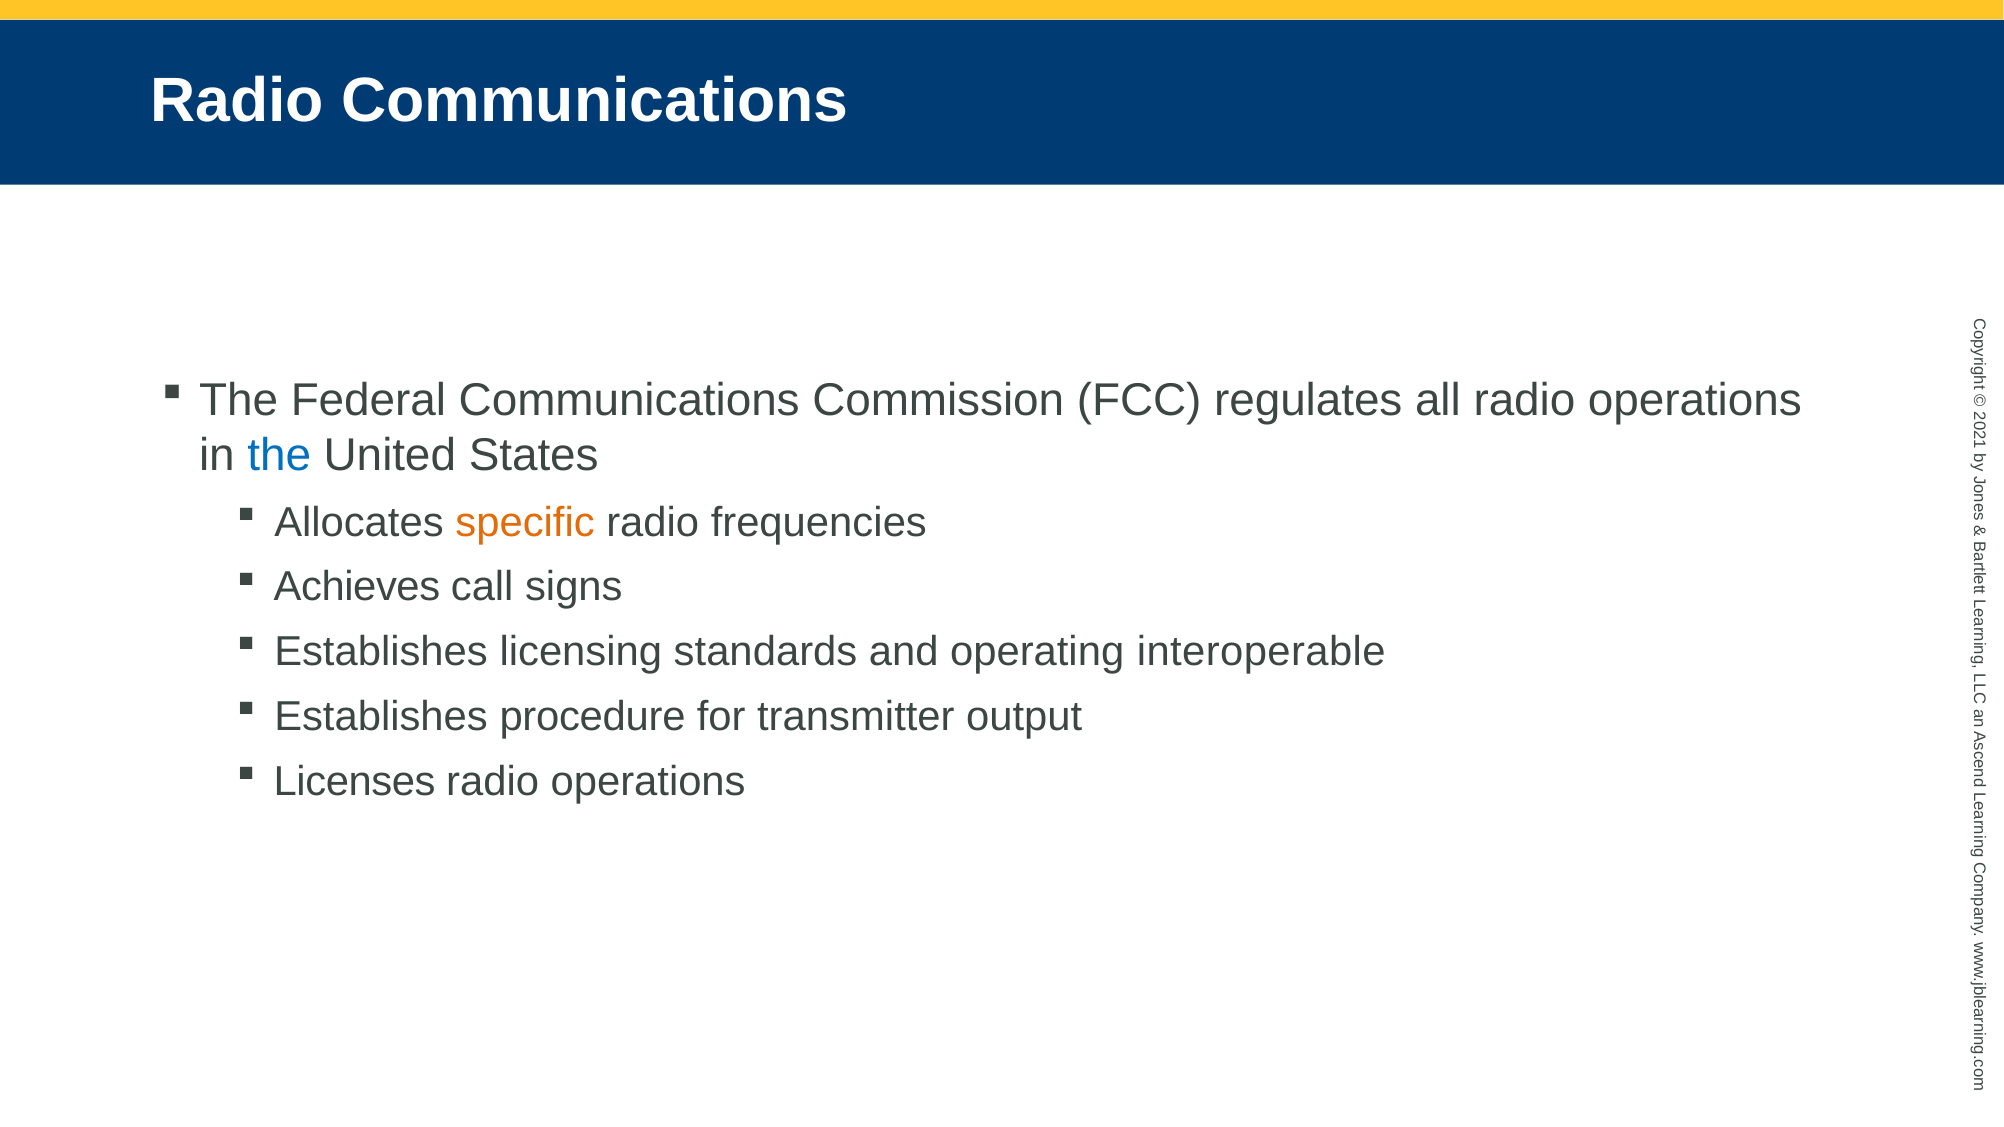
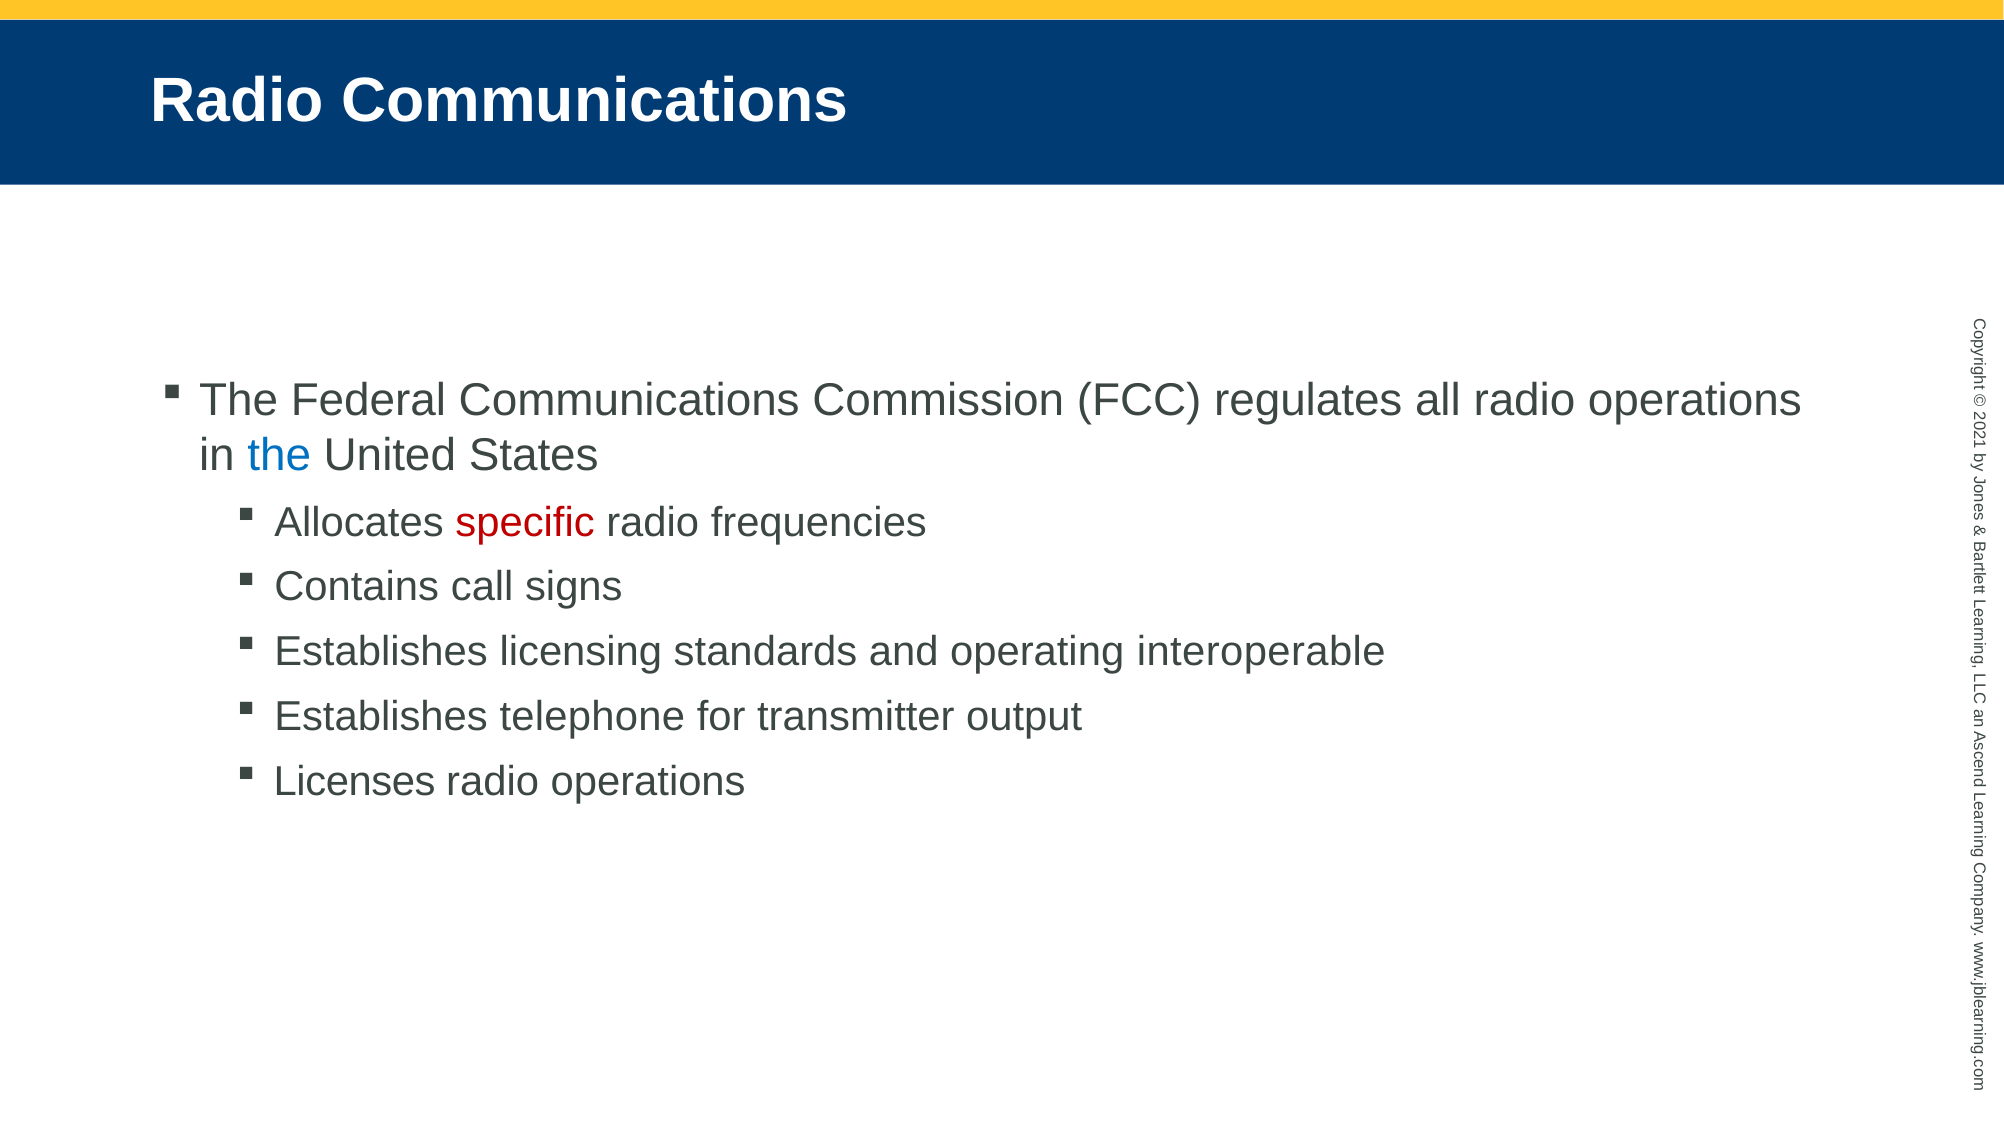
specific colour: orange -> red (525, 522)
Achieves: Achieves -> Contains (357, 587)
procedure: procedure -> telephone (592, 717)
